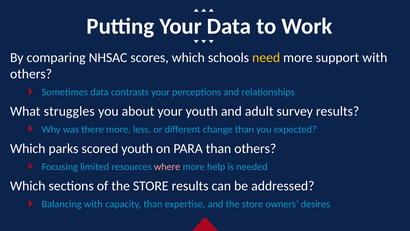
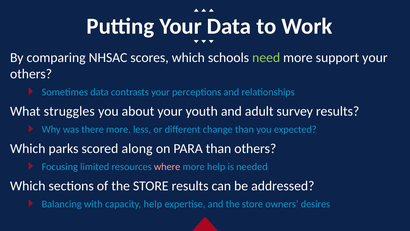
need colour: yellow -> light green (266, 57)
support with: with -> your (375, 57)
scored youth: youth -> along (137, 148)
capacity than: than -> help (153, 204)
